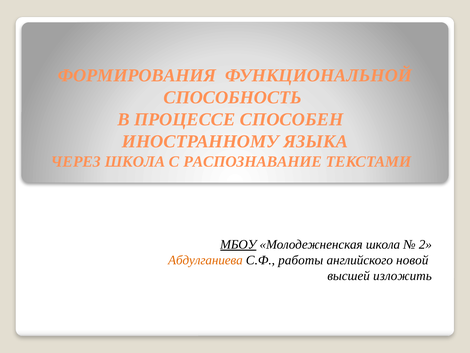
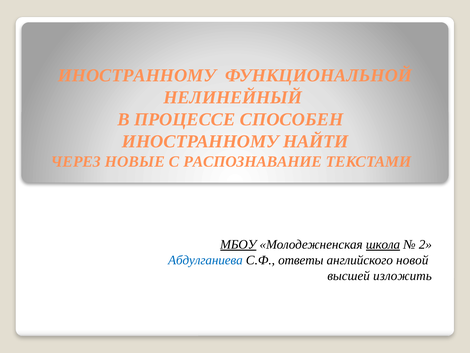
ФОРМИРОВАНИЯ: ФОРМИРОВАНИЯ -> ИНОСТРАННОМУ (137, 75)
СПОСОБНОСТЬ: СПОСОБНОСТЬ -> НЕЛИНЕЙНЫЙ (233, 97)
ЯЗЫКА: ЯЗЫКА -> НАЙТИ (316, 141)
ЧЕРЕЗ ШКОЛА: ШКОЛА -> НОВЫЕ (135, 161)
школа underline: none -> present (383, 244)
Абдулганиева colour: orange -> blue (205, 260)
работы: работы -> ответы (301, 260)
